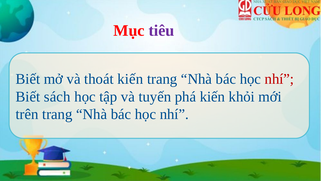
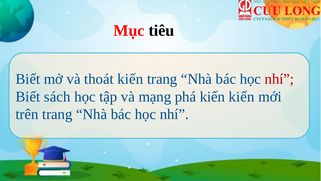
tiêu colour: purple -> black (161, 30)
tuyến: tuyến -> mạng (155, 96)
kiến khỏi: khỏi -> kiến (242, 96)
